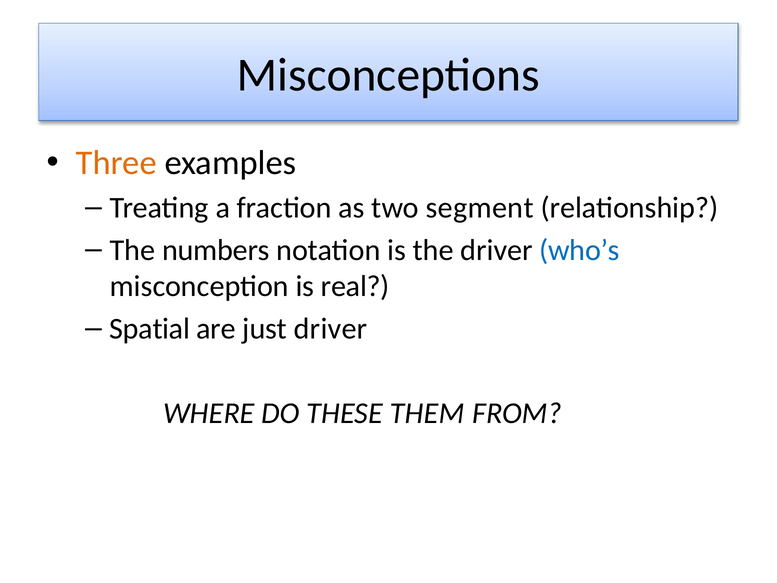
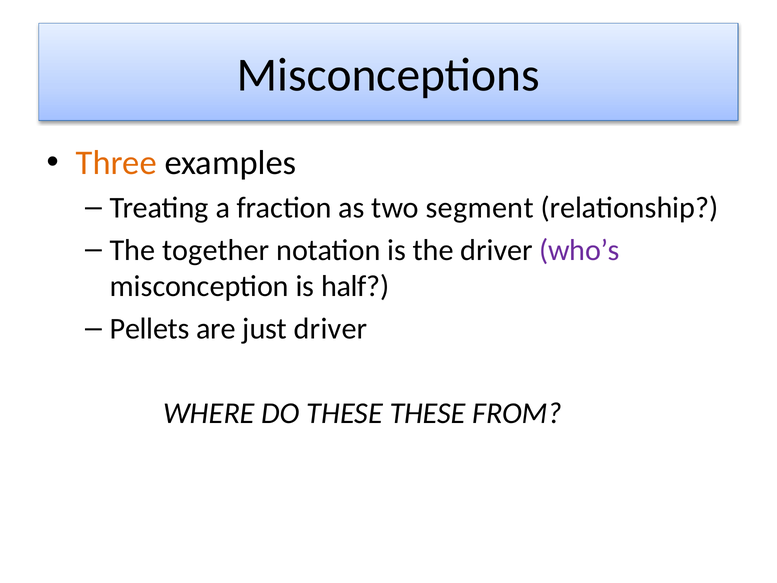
numbers: numbers -> together (216, 250)
who’s colour: blue -> purple (580, 250)
real: real -> half (355, 286)
Spatial: Spatial -> Pellets (150, 329)
THESE THEM: THEM -> THESE (428, 413)
